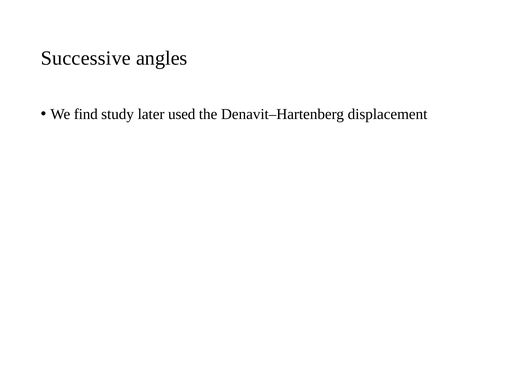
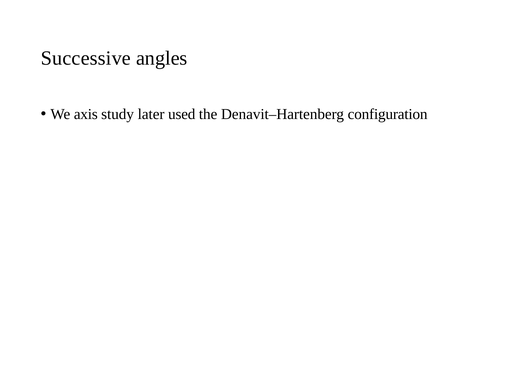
find: find -> axis (86, 114)
displacement: displacement -> configuration (388, 114)
